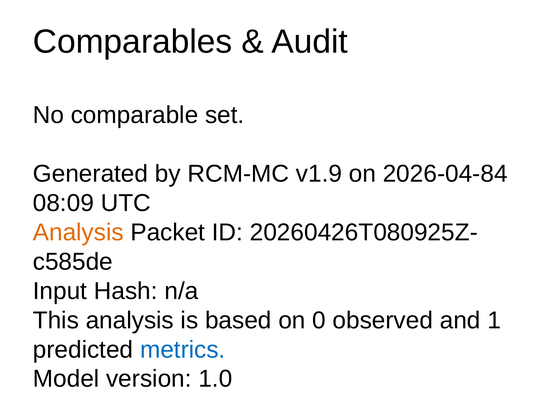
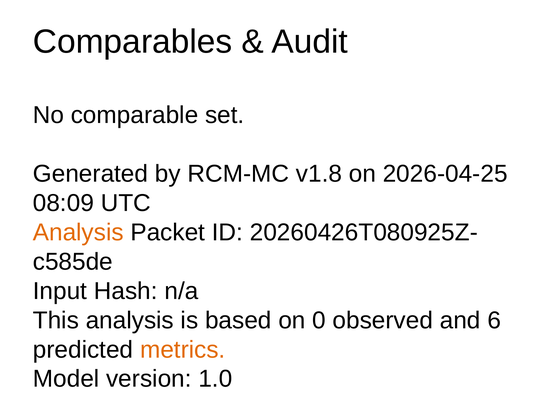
v1.9: v1.9 -> v1.8 (319, 174)
2026-04-84: 2026-04-84 -> 2026-04-25 (445, 174)
1: 1 -> 6 (494, 320)
metrics colour: blue -> orange (183, 349)
